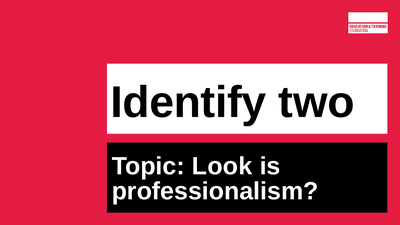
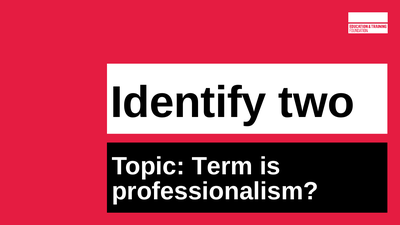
Look: Look -> Term (222, 166)
